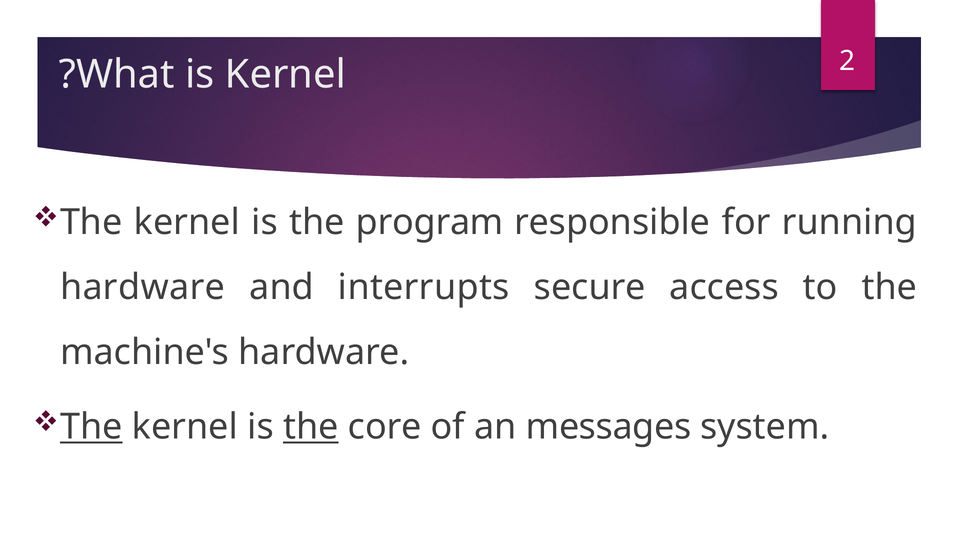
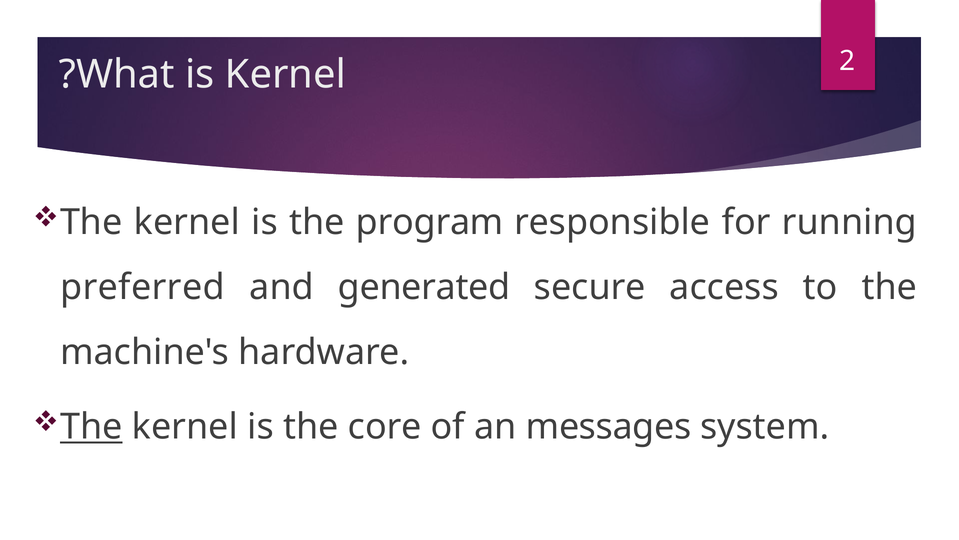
hardware: hardware -> preferred (142, 287)
interrupts: interrupts -> generated (424, 287)
the underline: present -> none (311, 427)
